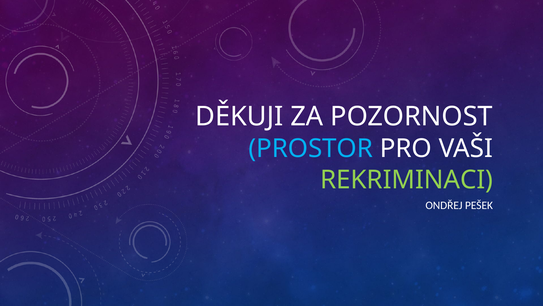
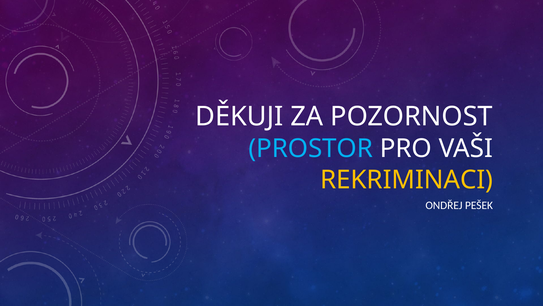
REKRIMINACI colour: light green -> yellow (407, 179)
